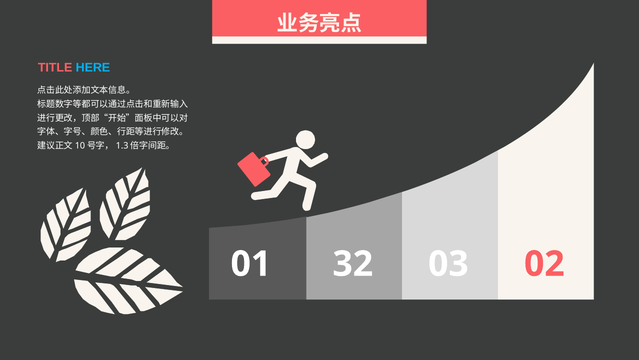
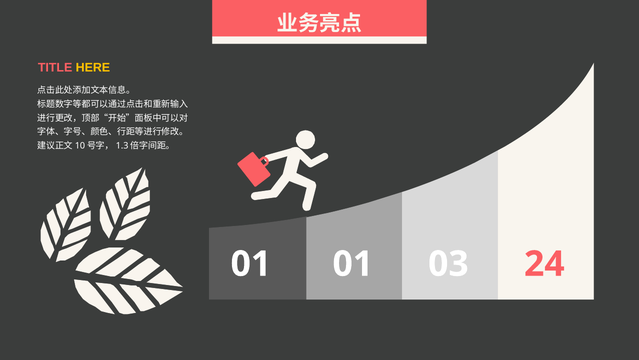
HERE colour: light blue -> yellow (93, 68)
01 32: 32 -> 01 (353, 264)
02: 02 -> 24 (544, 264)
